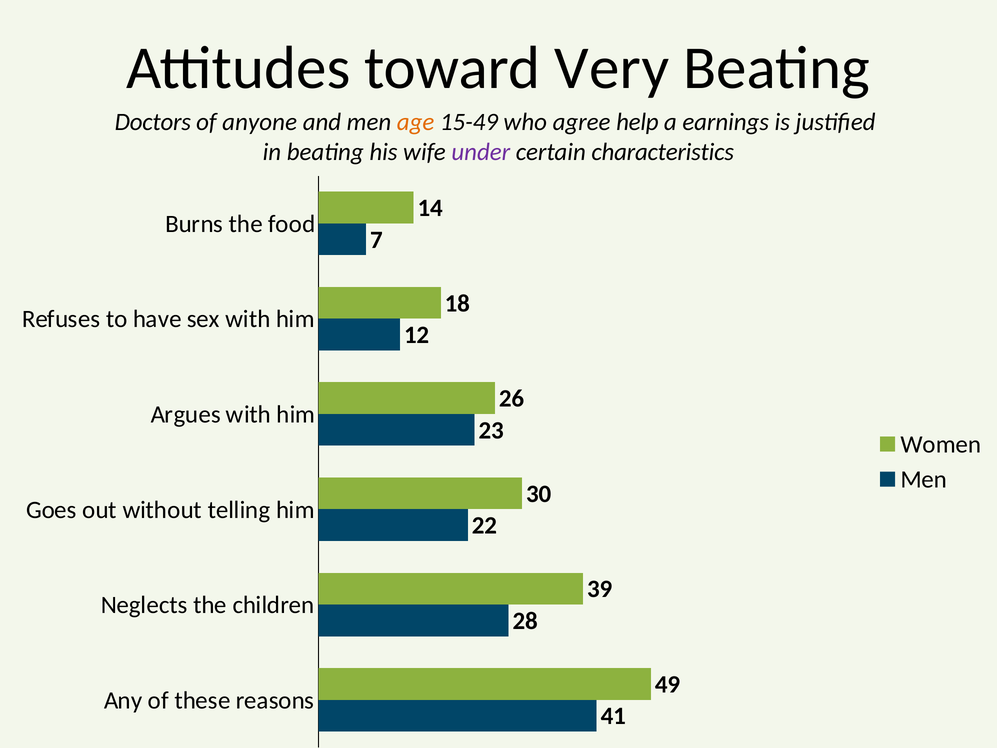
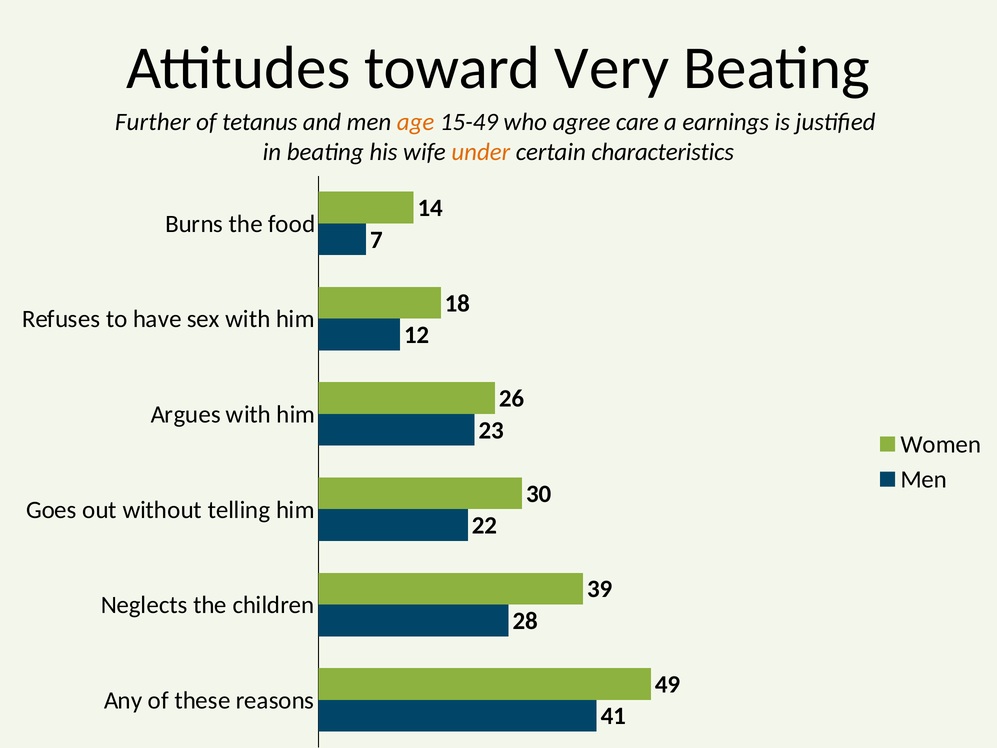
Doctors: Doctors -> Further (153, 122)
anyone: anyone -> tetanus (260, 122)
help: help -> care (637, 122)
under colour: purple -> orange (481, 152)
